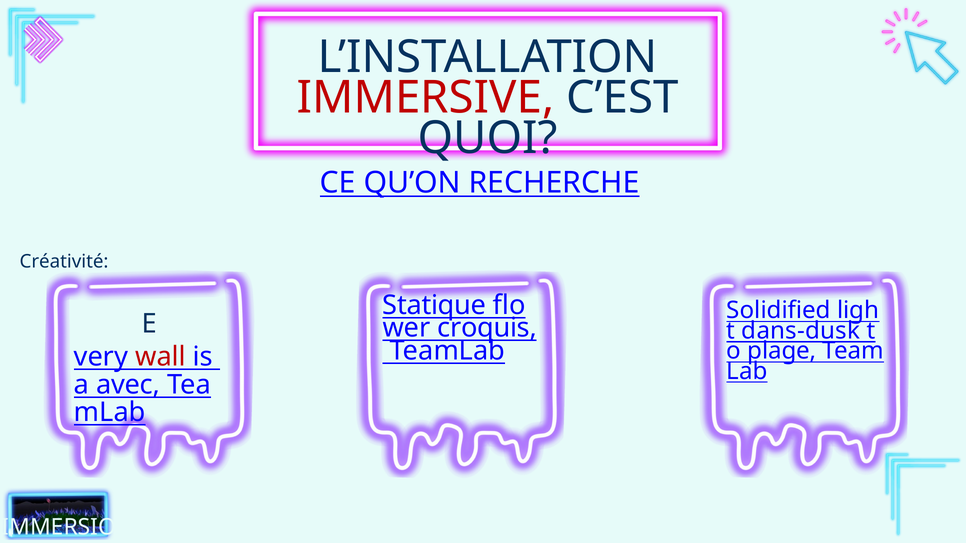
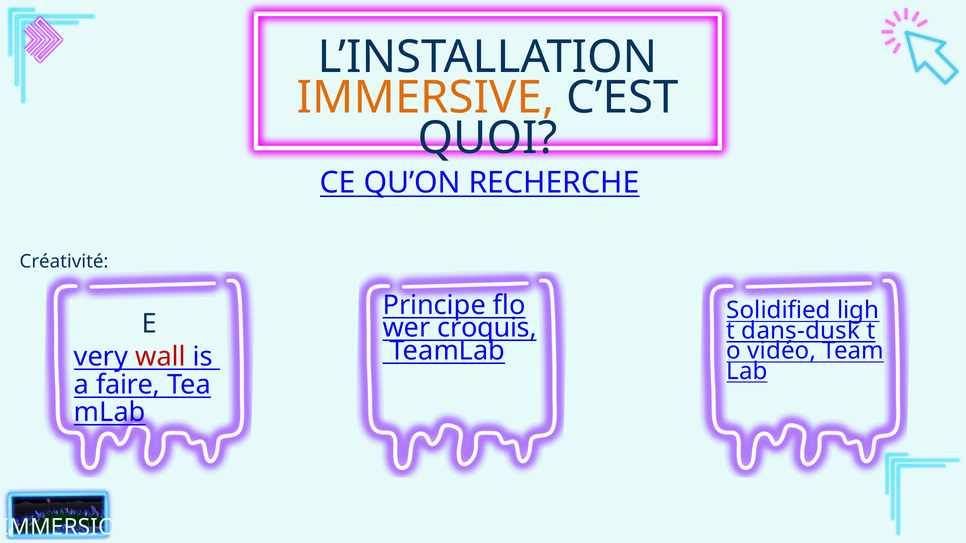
IMMERSIVE colour: red -> orange (426, 98)
Statique: Statique -> Principe (434, 305)
plage: plage -> vidéo (782, 351)
avec: avec -> faire (128, 385)
